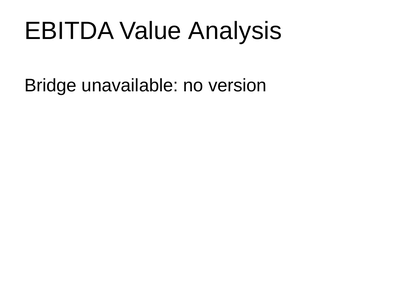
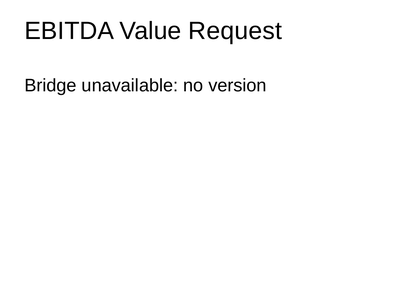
Analysis: Analysis -> Request (235, 31)
